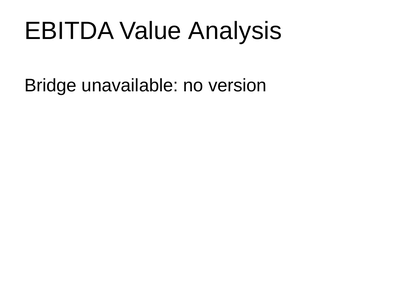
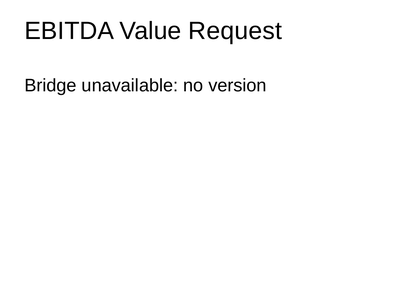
Analysis: Analysis -> Request (235, 31)
